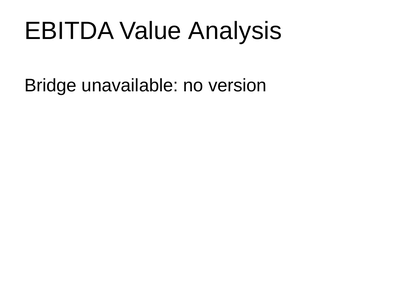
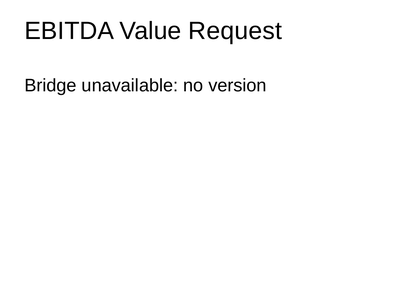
Analysis: Analysis -> Request (235, 31)
